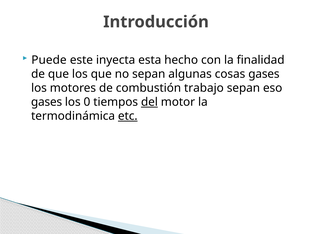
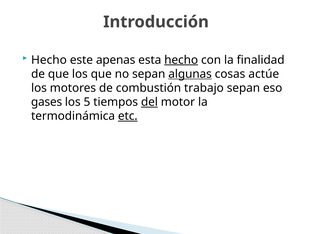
Puede: Puede -> Hecho (49, 60)
inyecta: inyecta -> apenas (116, 60)
hecho underline: none -> present (181, 60)
algunas underline: none -> present (190, 74)
cosas gases: gases -> actúe (264, 74)
0: 0 -> 5 (87, 102)
